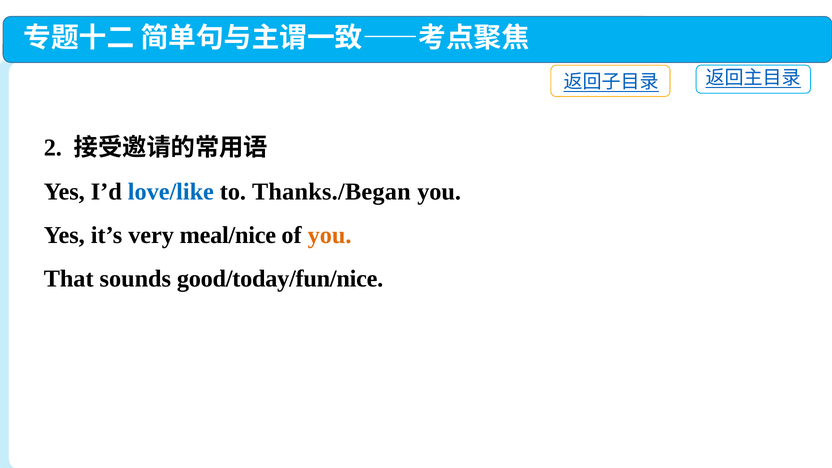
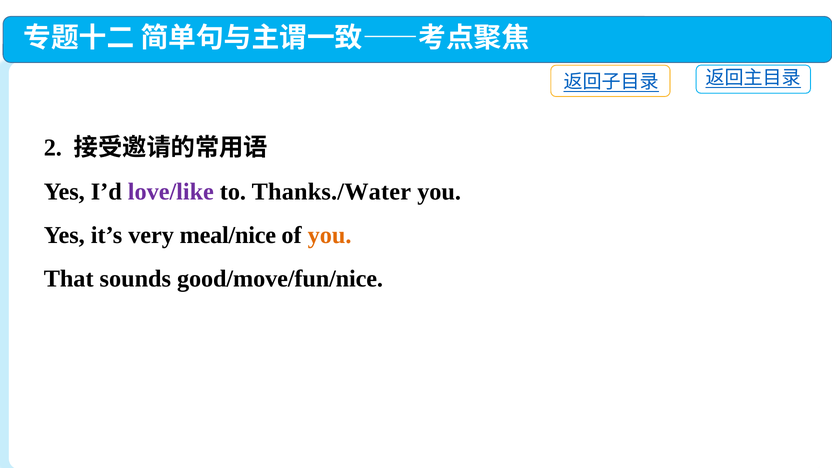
love/like colour: blue -> purple (171, 192)
Thanks./Began: Thanks./Began -> Thanks./Water (331, 192)
good/today/fun/nice: good/today/fun/nice -> good/move/fun/nice (280, 279)
